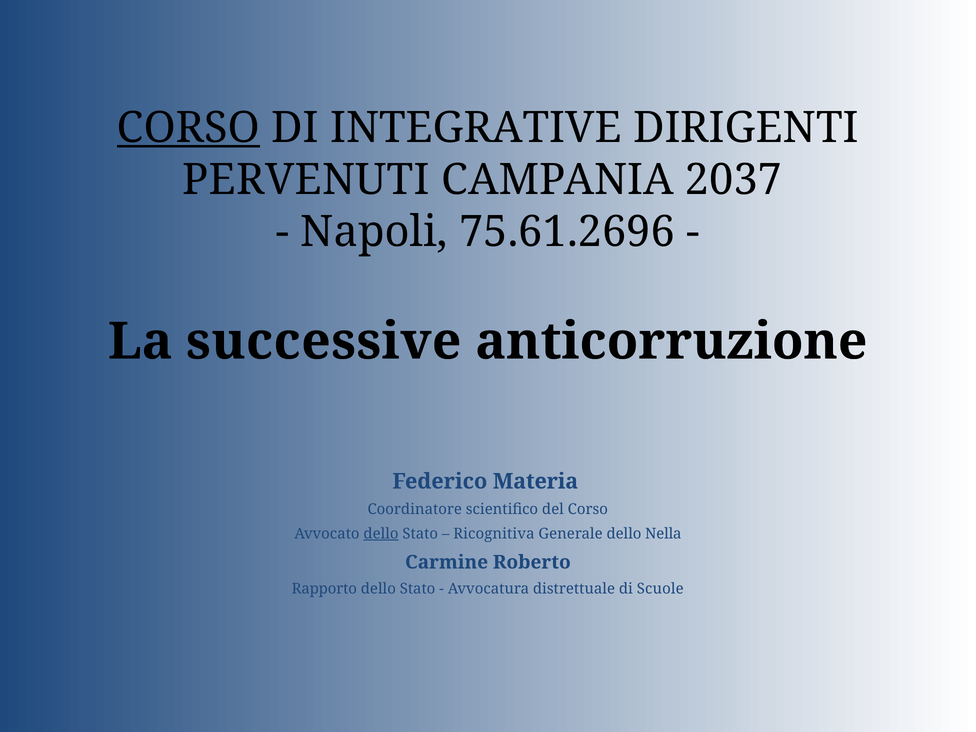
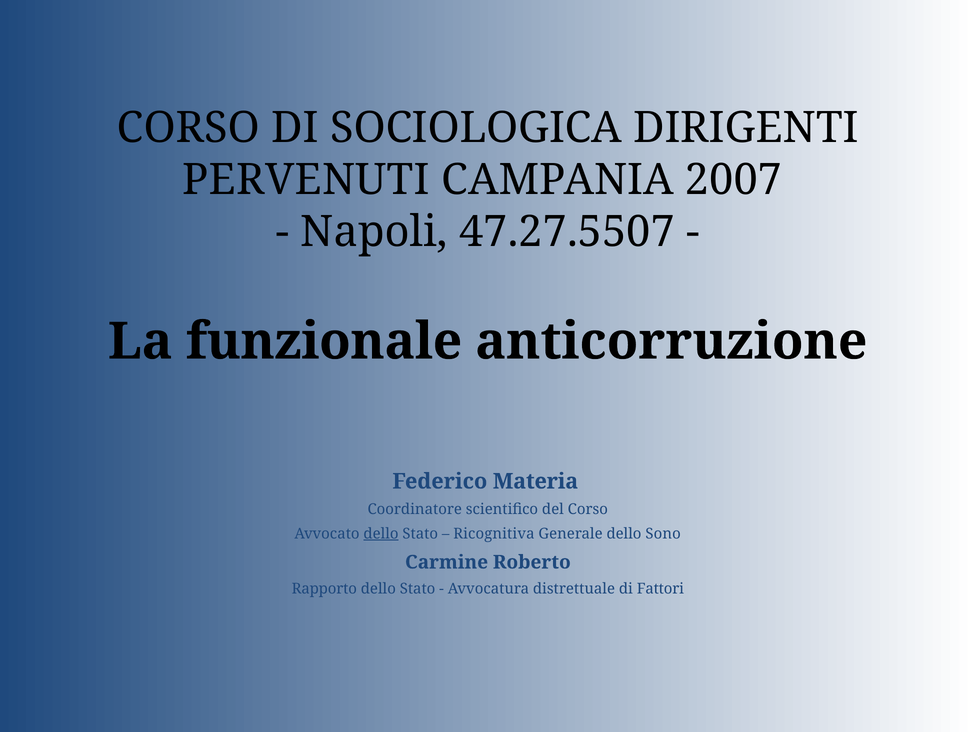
CORSO underline: present -> none (189, 128)
INTEGRATIVE: INTEGRATIVE -> SOCIOLOGICA (476, 128)
2037: 2037 -> 2007 (734, 180)
75.61.2696: 75.61.2696 -> 47.27.5507 (567, 232)
successive: successive -> funzionale (324, 342)
Nella: Nella -> Sono (663, 534)
Scuole: Scuole -> Fattori (660, 589)
